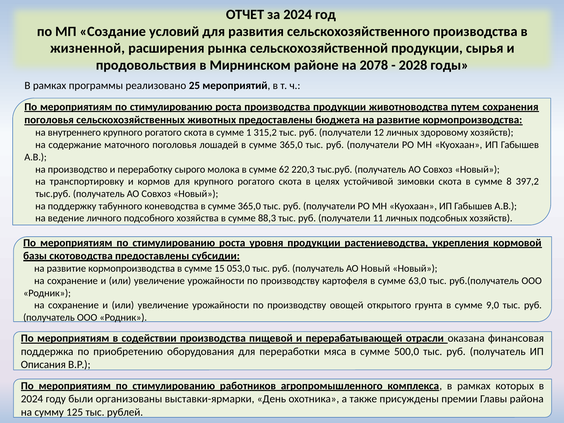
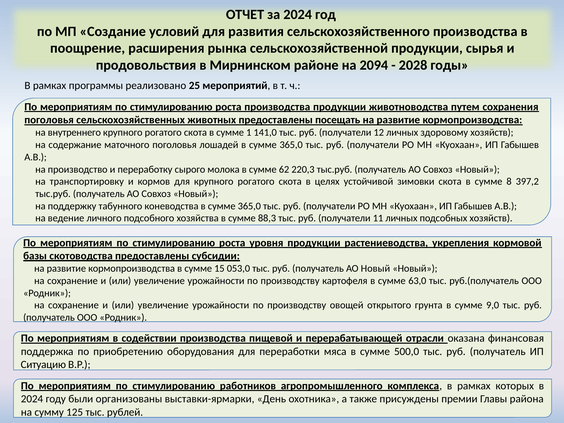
жизненной: жизненной -> поощрение (88, 48)
2078: 2078 -> 2094 (374, 65)
бюджета: бюджета -> посещать (338, 120)
315,2: 315,2 -> 141,0 (265, 133)
Описания: Описания -> Ситуацию (43, 365)
